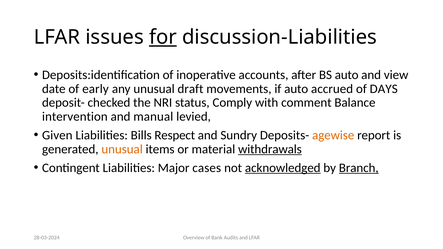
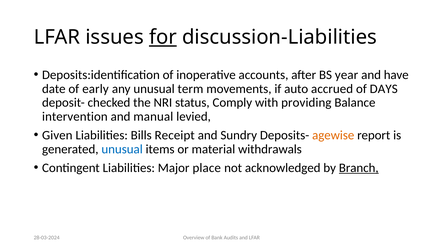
BS auto: auto -> year (347, 75)
view: view -> have (396, 75)
draft: draft -> term (190, 89)
comment: comment -> providing (306, 103)
Respect: Respect -> Receipt (175, 135)
unusual colour: orange -> blue (122, 149)
withdrawals underline: present -> none (270, 149)
cases: cases -> place (207, 168)
acknowledged underline: present -> none (283, 168)
